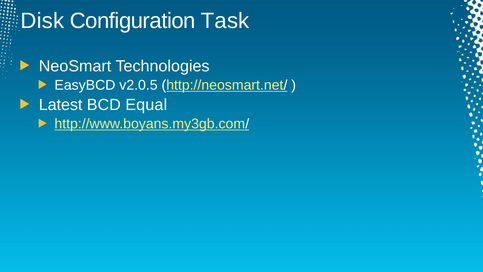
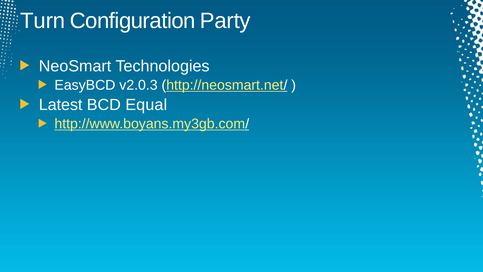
Disk: Disk -> Turn (43, 21)
Task: Task -> Party (225, 21)
v2.0.5: v2.0.5 -> v2.0.3 (138, 85)
